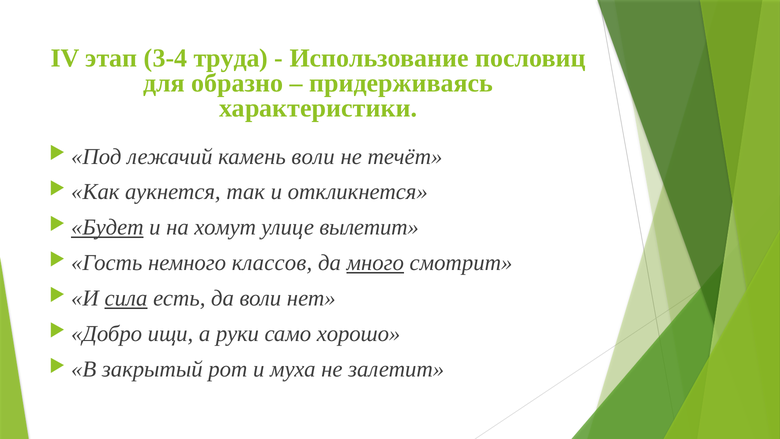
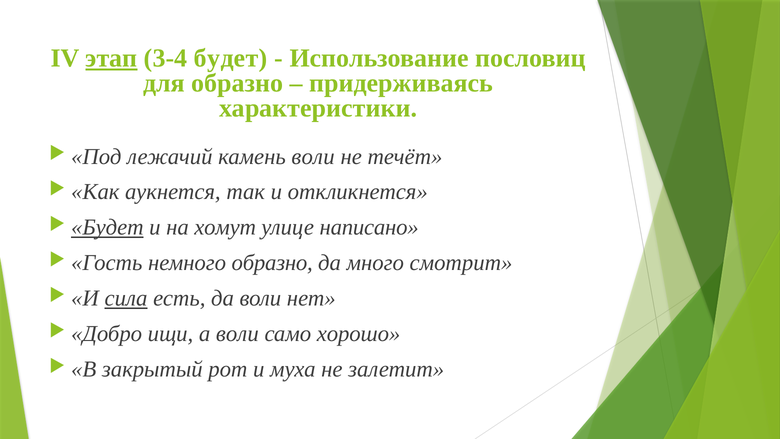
этап underline: none -> present (111, 58)
3-4 труда: труда -> будет (231, 58)
вылетит: вылетит -> написано (369, 227)
немного классов: классов -> образно (272, 263)
много underline: present -> none (375, 263)
а руки: руки -> воли (237, 334)
